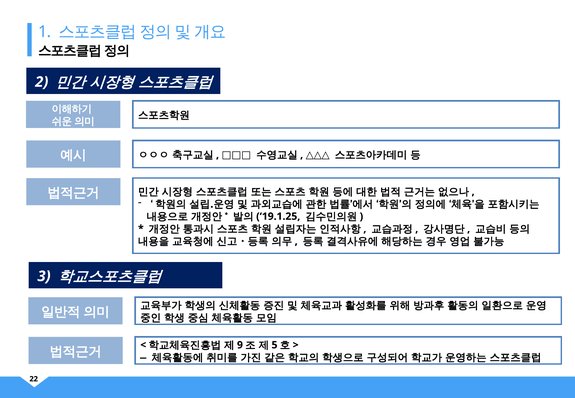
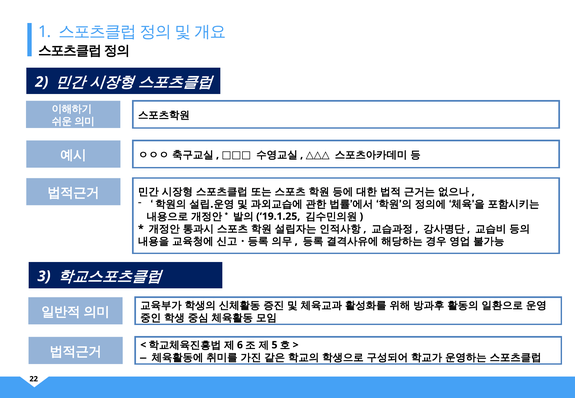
9: 9 -> 6 (240, 345)
